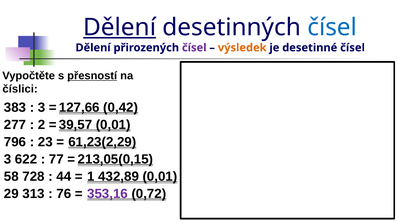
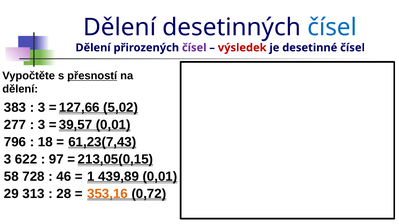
Dělení underline: present -> none (120, 27)
výsledek colour: orange -> red (242, 48)
číslici: číslici -> dělení (20, 89)
0,42: 0,42 -> 5,02 (121, 108)
2: 2 -> 3 (42, 125)
23: 23 -> 18 (45, 142)
61,23(2,29: 61,23(2,29 -> 61,23(7,43 (102, 142)
77: 77 -> 97 (56, 159)
44: 44 -> 46 (64, 177)
432,89: 432,89 -> 439,89 (119, 177)
76: 76 -> 28 (64, 194)
353,16 colour: purple -> orange (107, 194)
